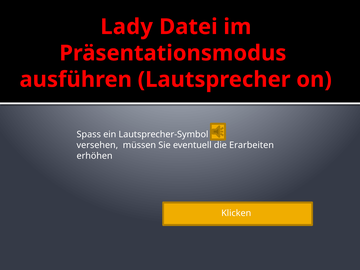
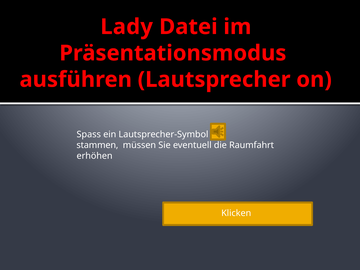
versehen: versehen -> stammen (97, 145)
Erarbeiten: Erarbeiten -> Raumfahrt (252, 145)
